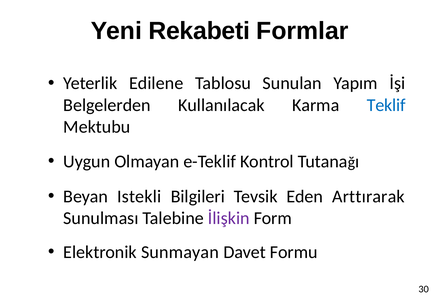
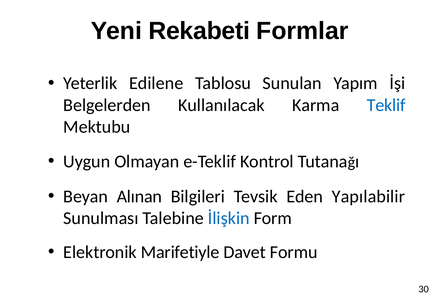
Istekli: Istekli -> Alınan (139, 196)
Arttırarak: Arttırarak -> Yapılabilir (369, 196)
İlişkin colour: purple -> blue (229, 218)
Sunmayan: Sunmayan -> Marifetiyle (180, 252)
